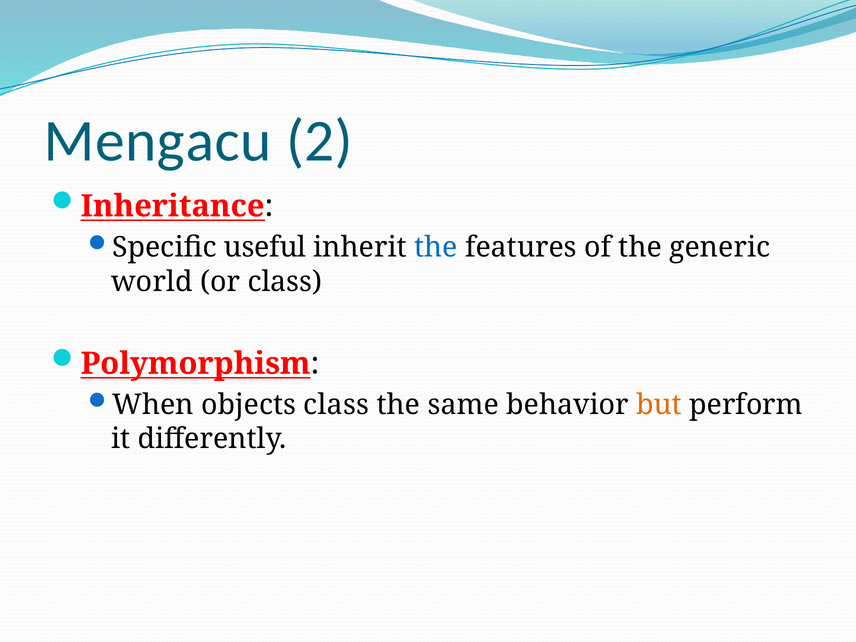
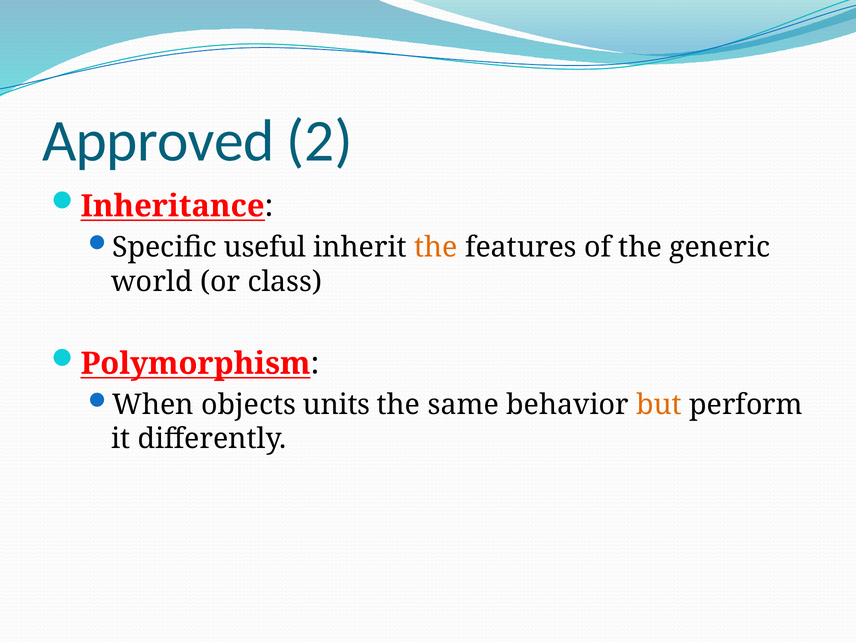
Mengacu: Mengacu -> Approved (158, 141)
the colour: blue -> orange (436, 247)
objects class: class -> units (337, 405)
